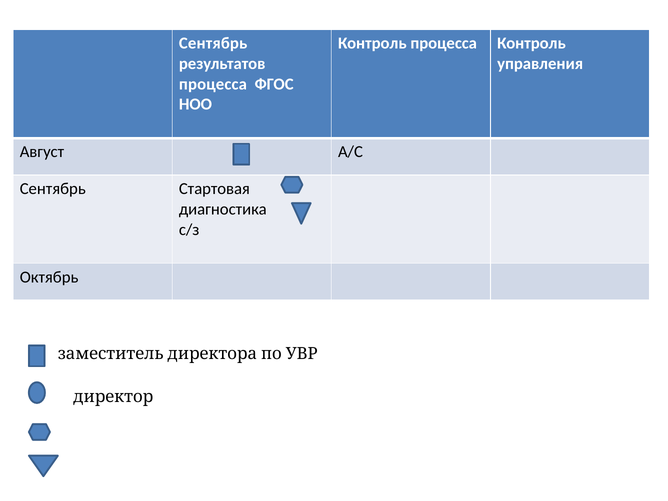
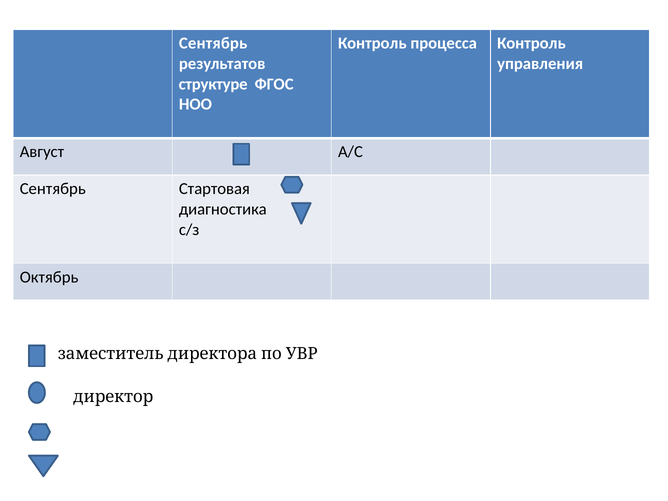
процесса: процесса -> структуре (213, 84)
